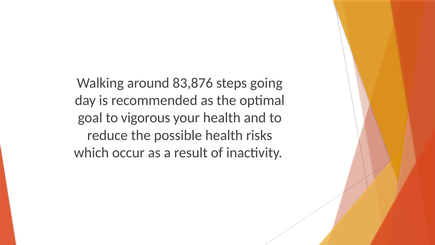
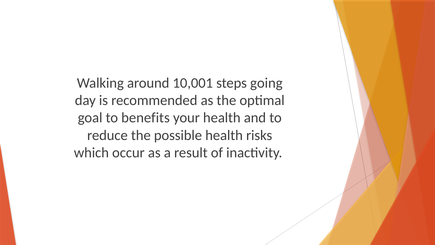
83,876: 83,876 -> 10,001 (193, 83)
vigorous: vigorous -> benefits (146, 118)
